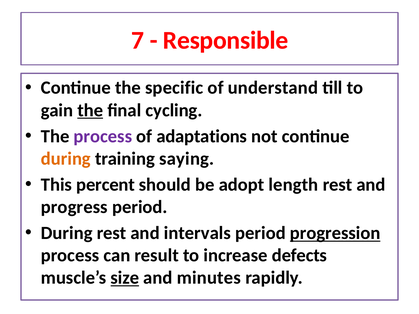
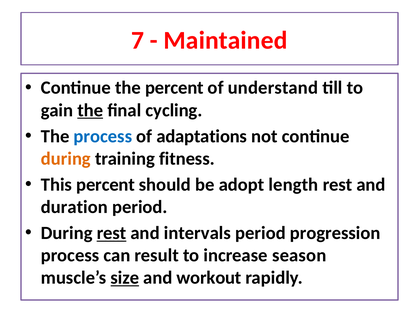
Responsible: Responsible -> Maintained (225, 41)
the specific: specific -> percent (174, 88)
process colour: purple -> blue (103, 136)
saying: saying -> fitness (187, 159)
progress: progress -> duration (74, 207)
rest underline: none -> present (112, 233)
progression underline: present -> none (335, 233)
defects: defects -> season (299, 256)
minutes: minutes -> workout (209, 278)
